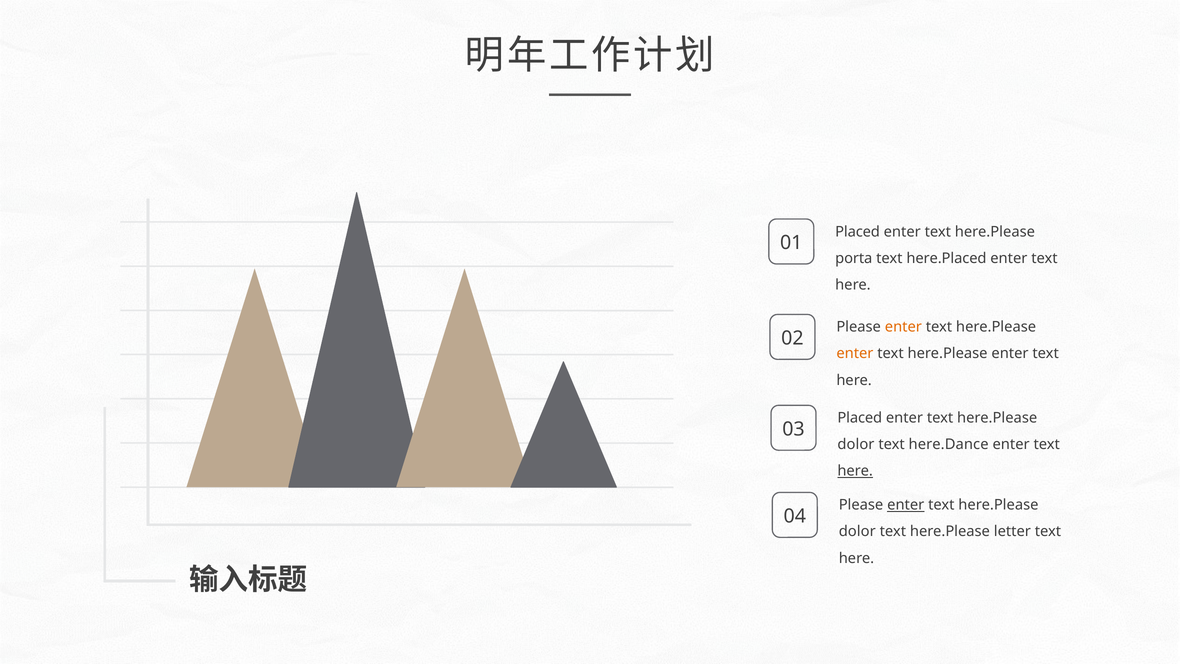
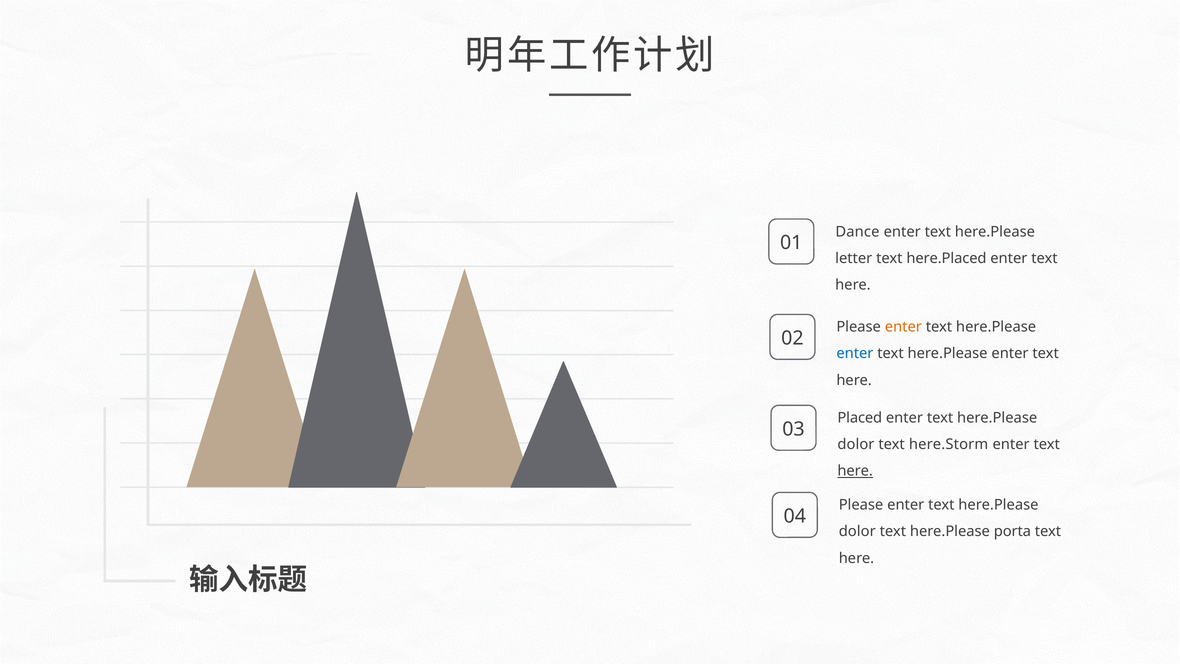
Placed: Placed -> Dance (857, 232)
porta: porta -> letter (854, 258)
enter colour: orange -> blue (855, 353)
here.Dance: here.Dance -> here.Storm (949, 444)
enter underline: present -> none (906, 505)
letter: letter -> porta (1012, 531)
